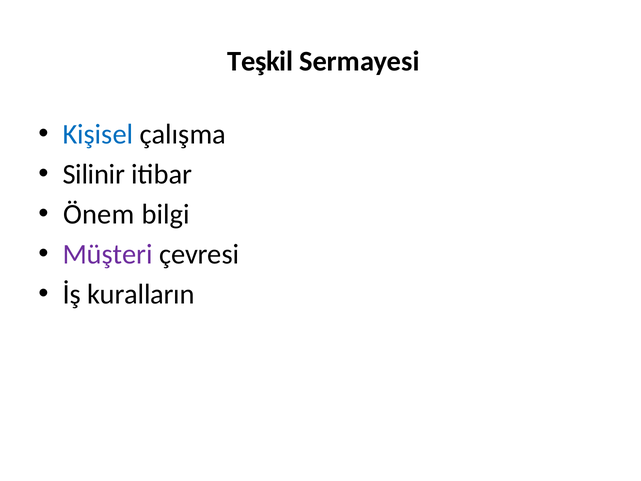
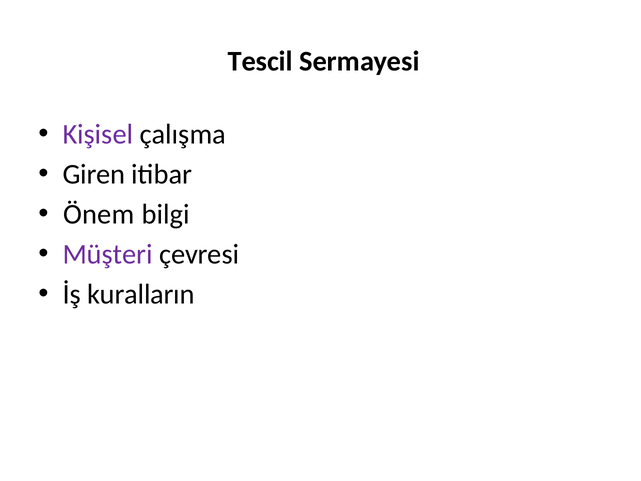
Teşkil: Teşkil -> Tescil (260, 61)
Kişisel colour: blue -> purple (98, 134)
Silinir: Silinir -> Giren (94, 174)
